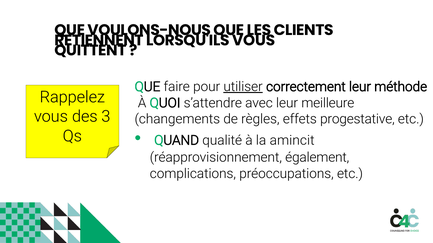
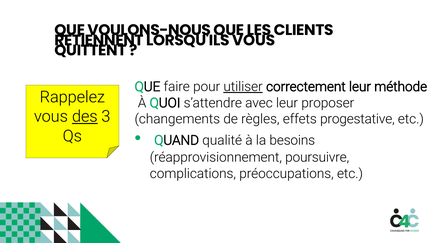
meilleure: meilleure -> proposer (328, 103)
des underline: none -> present (85, 117)
amincit: amincit -> besoins (292, 141)
également: également -> poursuivre (317, 158)
